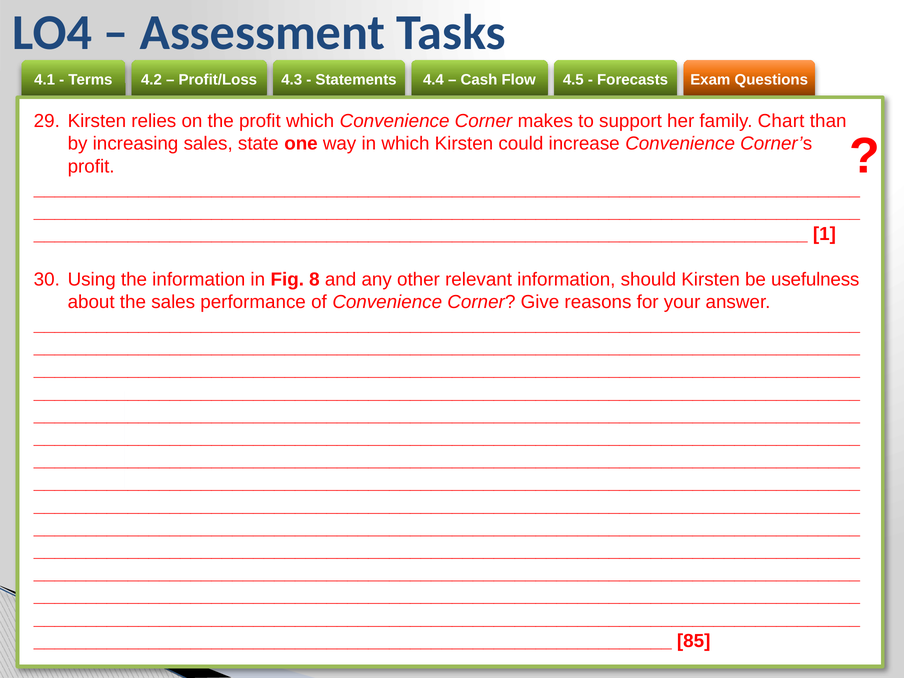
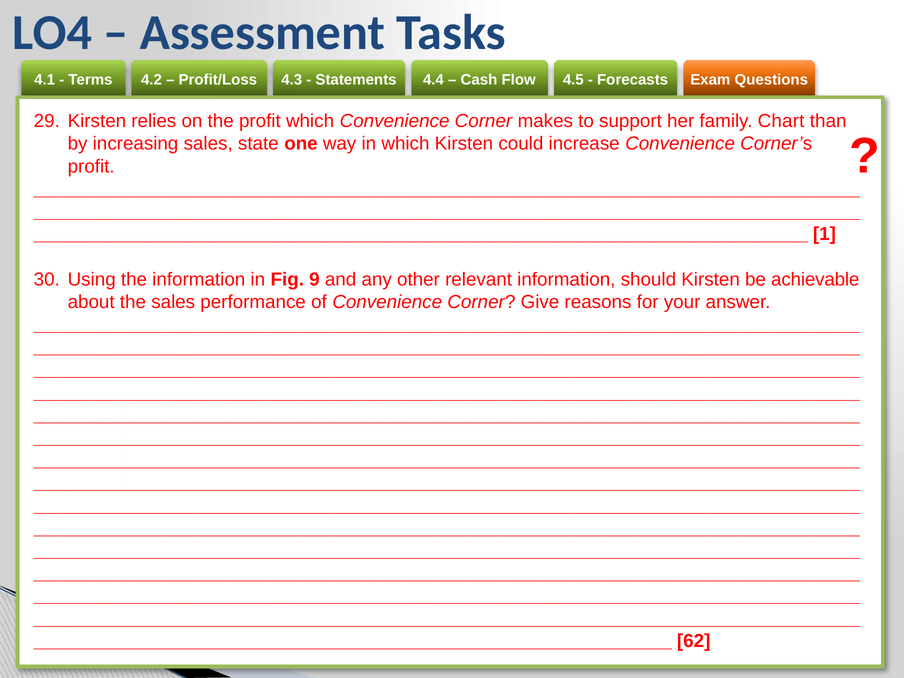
8: 8 -> 9 (314, 279)
usefulness: usefulness -> achievable (815, 279)
85: 85 -> 62 (694, 641)
